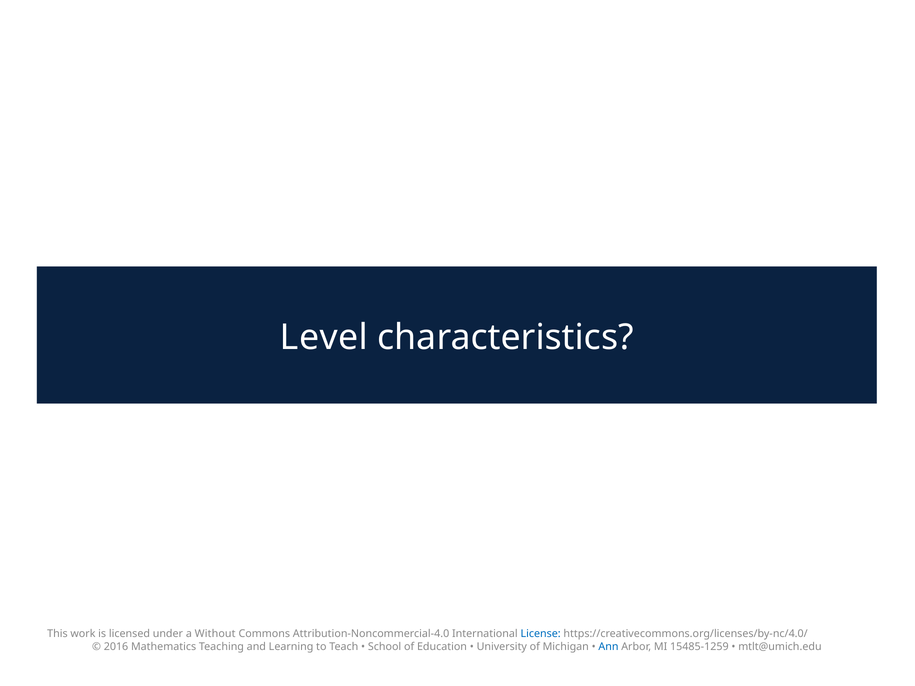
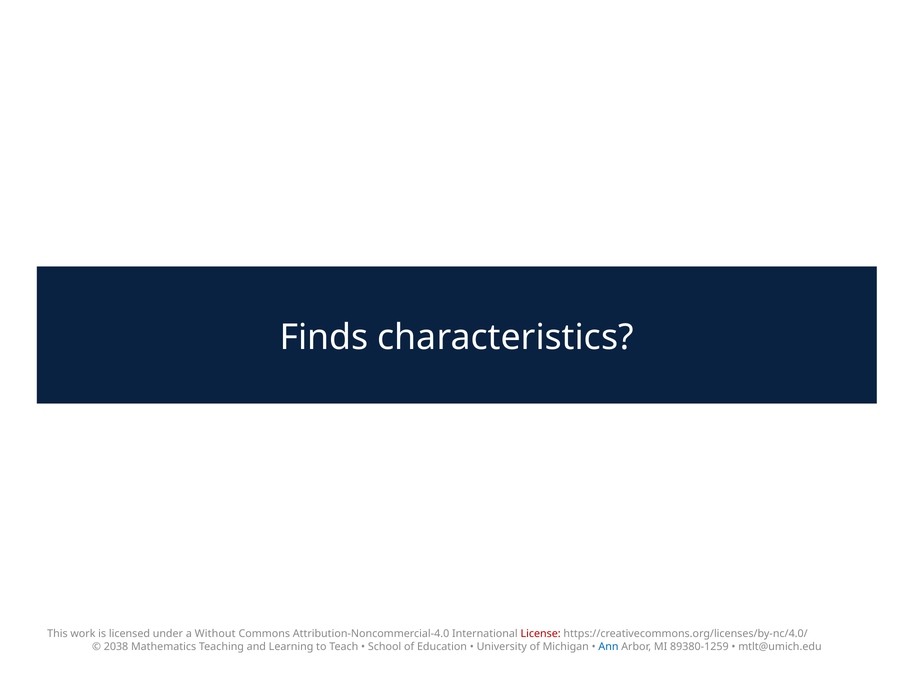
Level: Level -> Finds (324, 338)
License colour: blue -> red (541, 634)
2016: 2016 -> 2038 (116, 647)
15485-1259: 15485-1259 -> 89380-1259 (699, 647)
